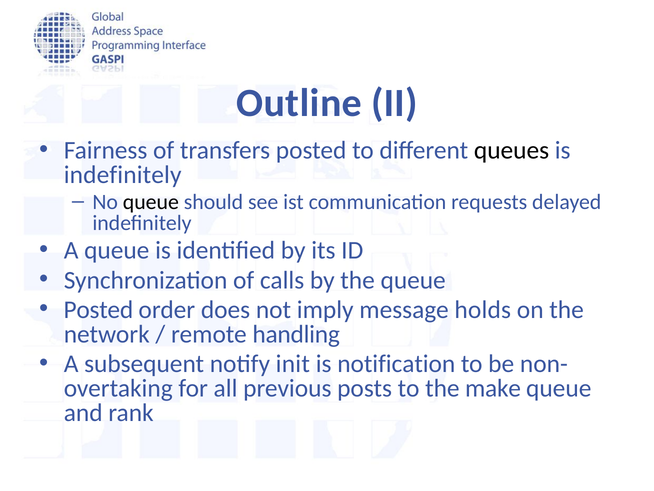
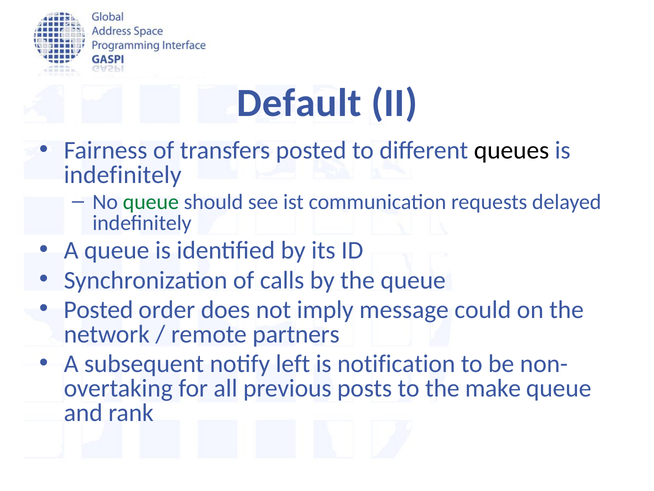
Outline: Outline -> Default (299, 103)
queue colour: black -> green (151, 202)
holds: holds -> could (483, 309)
handling: handling -> partners (296, 334)
init: init -> left (293, 363)
